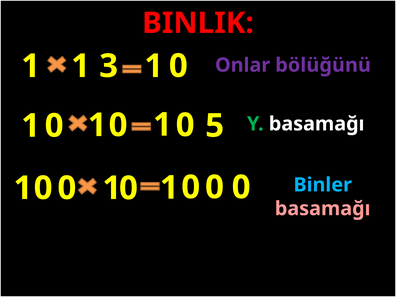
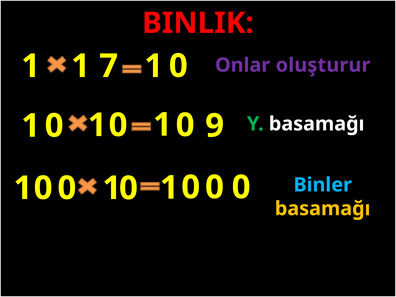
3: 3 -> 7 (109, 66)
bölüğünü: bölüğünü -> oluşturur (323, 65)
5: 5 -> 9 (215, 126)
basamağı colour: pink -> yellow (323, 209)
